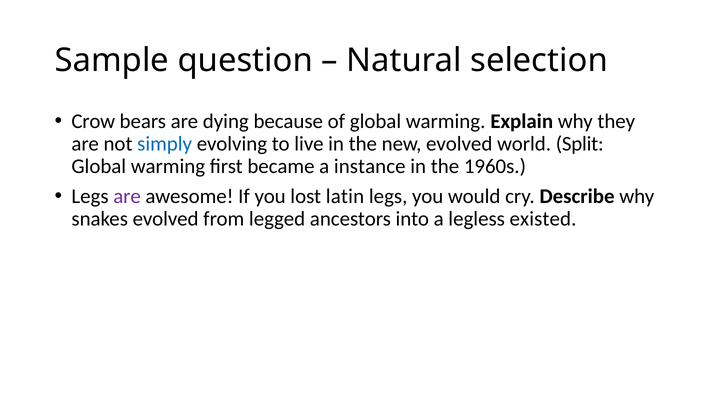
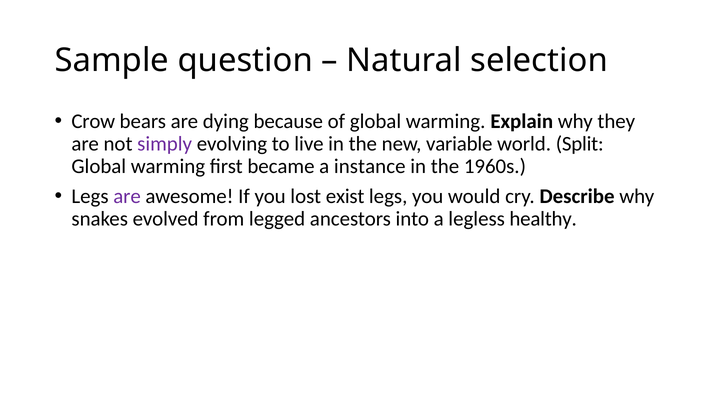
simply colour: blue -> purple (165, 144)
new evolved: evolved -> variable (459, 144)
latin: latin -> exist (345, 196)
existed: existed -> healthy (543, 219)
